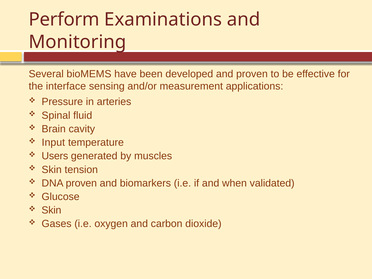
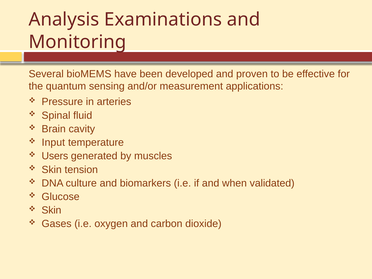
Perform: Perform -> Analysis (64, 20)
interface: interface -> quantum (66, 86)
DNA proven: proven -> culture (81, 183)
